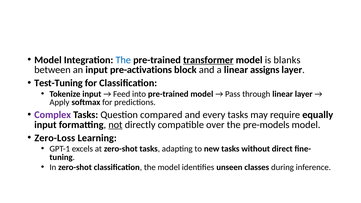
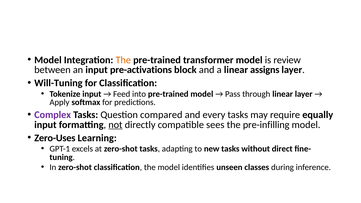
The colour: blue -> orange (123, 60)
transformer underline: present -> none (208, 60)
blanks: blanks -> review (287, 60)
Test-Tuning: Test-Tuning -> Will-Tuning (58, 83)
over: over -> sees (215, 125)
pre-models: pre-models -> pre-infilling (266, 125)
Zero-Loss: Zero-Loss -> Zero-Uses (55, 138)
